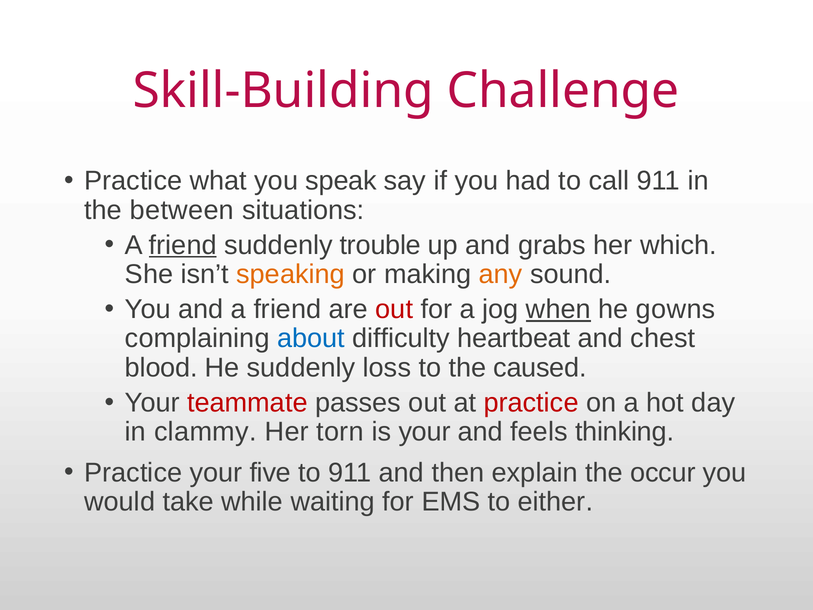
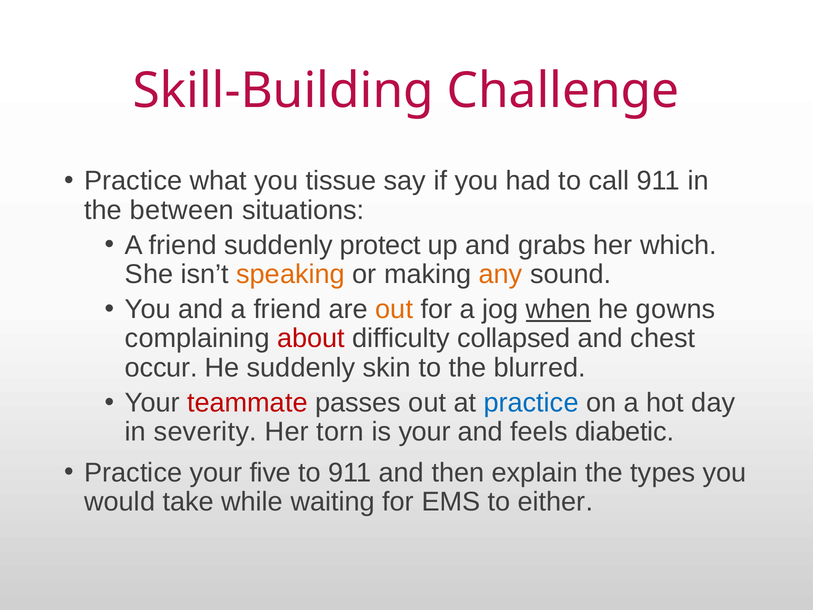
speak: speak -> tissue (341, 181)
friend underline: present -> none (183, 245)
trouble: trouble -> protect (380, 245)
out colour: red -> orange (394, 309)
about colour: blue -> red (311, 338)
heartbeat: heartbeat -> collapsed (514, 338)
blood: blood -> occur (161, 368)
loss: loss -> skin (387, 368)
caused: caused -> blurred (540, 368)
practice colour: red -> blue (531, 403)
clammy: clammy -> severity (205, 432)
thinking: thinking -> diabetic (625, 432)
occur: occur -> types (663, 472)
